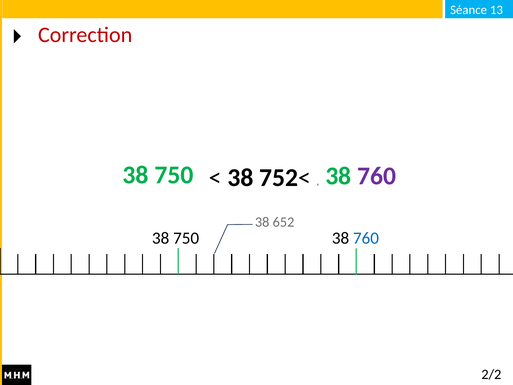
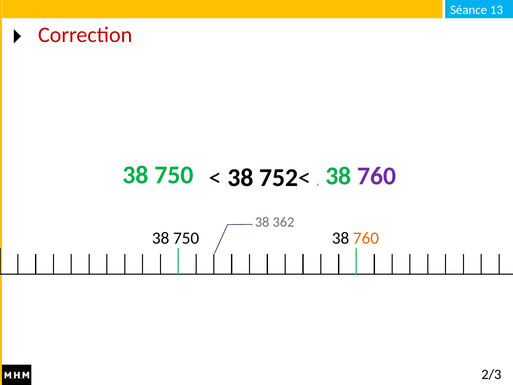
652: 652 -> 362 (283, 222)
760 colour: blue -> orange (366, 238)
2/2: 2/2 -> 2/3 (491, 374)
